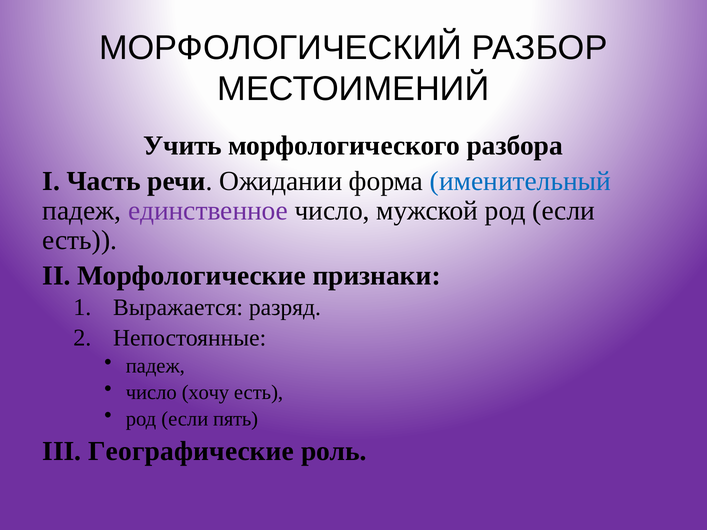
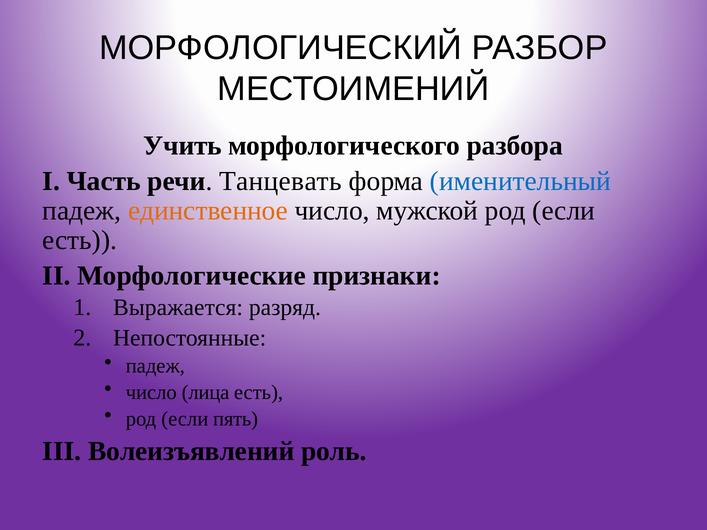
Ожидании: Ожидании -> Танцевать (281, 181)
единственное colour: purple -> orange (208, 211)
хочу: хочу -> лица (205, 392)
Географические: Географические -> Волеизъявлений (191, 451)
